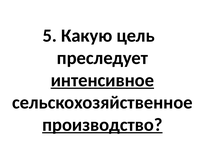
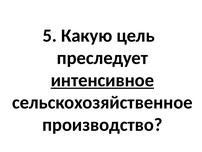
производство underline: present -> none (102, 124)
